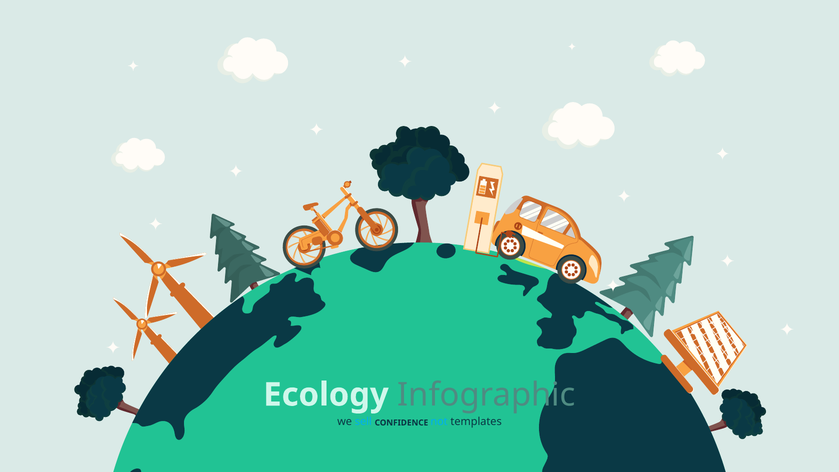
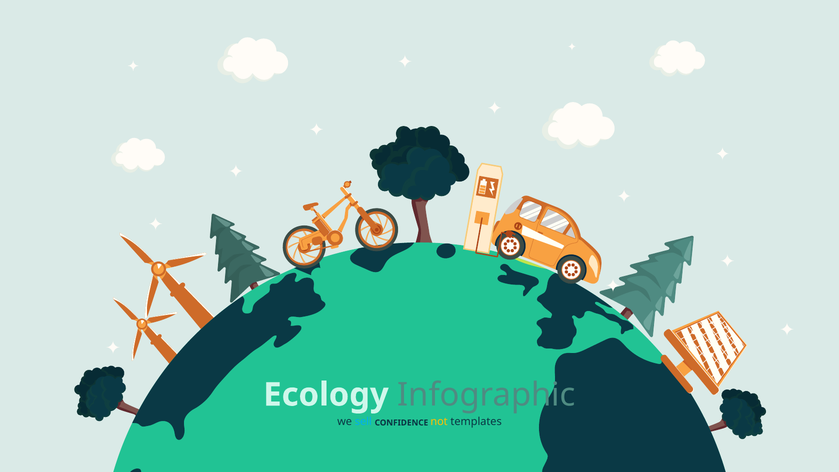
not colour: light blue -> yellow (439, 422)
